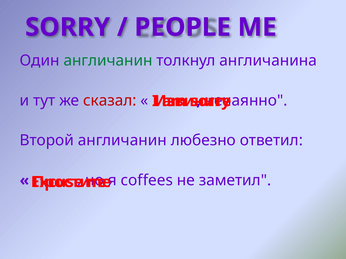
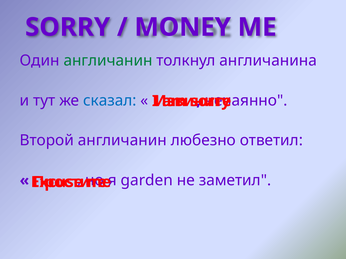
PEOPLE: PEOPLE -> MONEY (183, 27)
сказал colour: red -> blue (110, 101)
coffees: coffees -> garden (147, 181)
